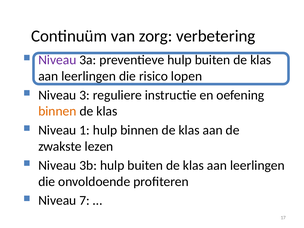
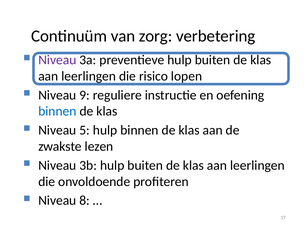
3: 3 -> 9 (85, 95)
binnen colour: orange -> blue (57, 111)
1: 1 -> 5 (85, 130)
7: 7 -> 8 (85, 200)
